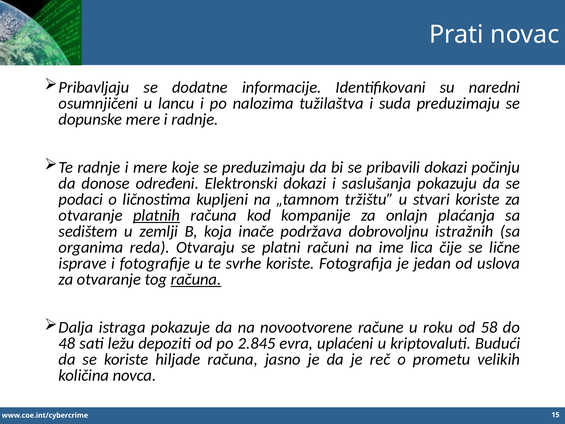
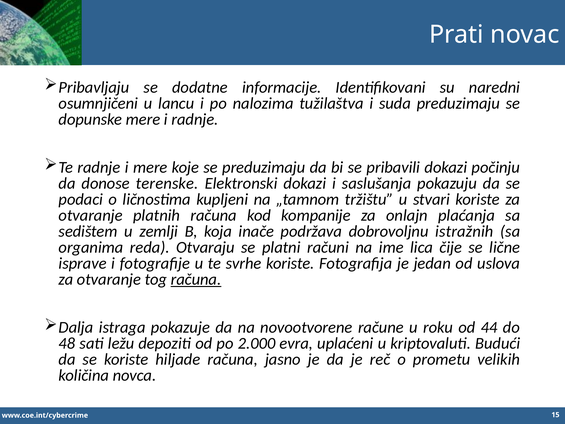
određeni: određeni -> terenske (167, 183)
platnih underline: present -> none (157, 215)
58: 58 -> 44 (489, 327)
2.845: 2.845 -> 2.000 (257, 343)
